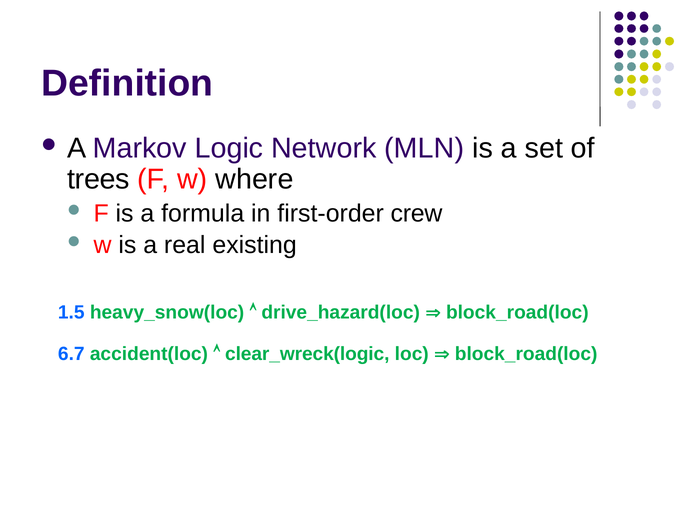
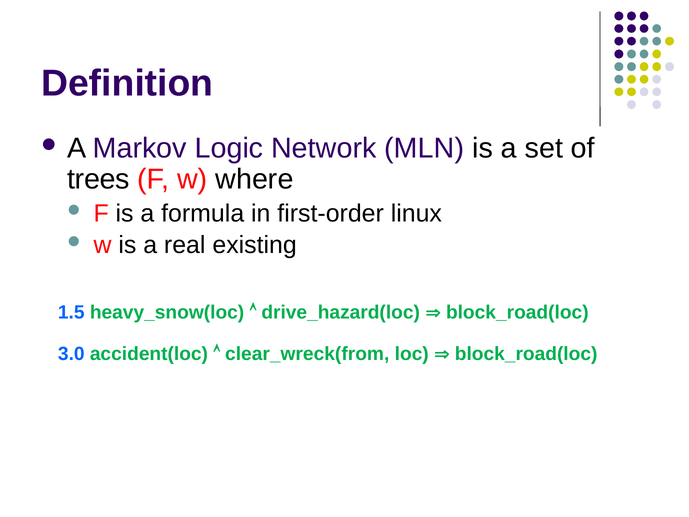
crew: crew -> linux (416, 213)
6.7: 6.7 -> 3.0 (71, 354)
clear_wreck(logic: clear_wreck(logic -> clear_wreck(from (307, 354)
